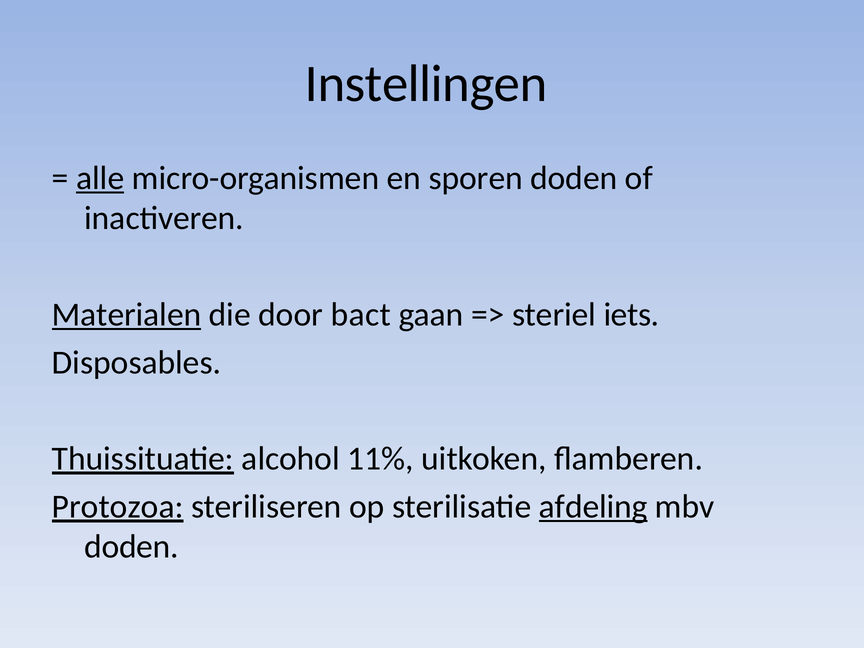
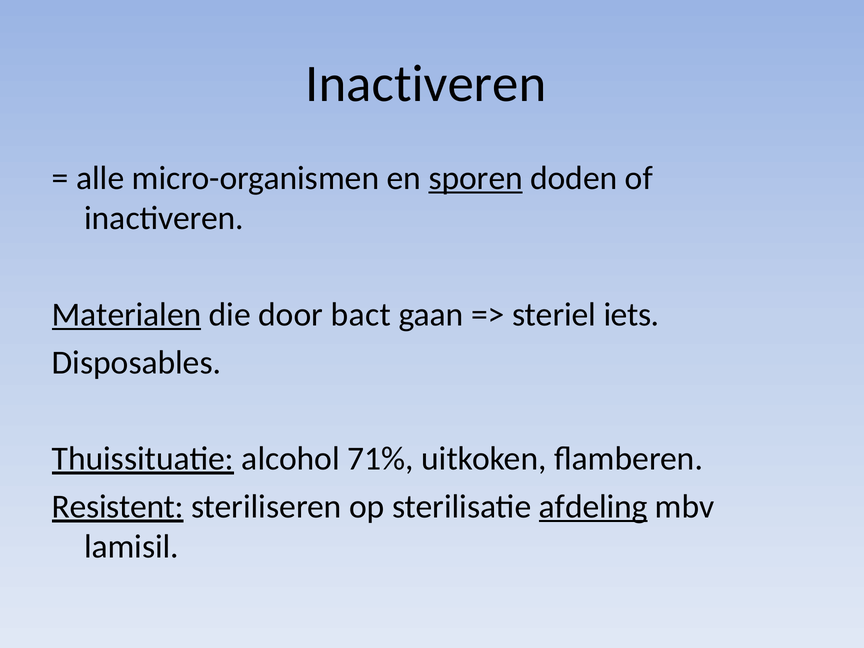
Instellingen: Instellingen -> Inactiveren (426, 84)
alle underline: present -> none (100, 178)
sporen underline: none -> present (476, 178)
11%: 11% -> 71% (381, 459)
Protozoa: Protozoa -> Resistent (118, 507)
doden: doden -> lamisil (131, 547)
